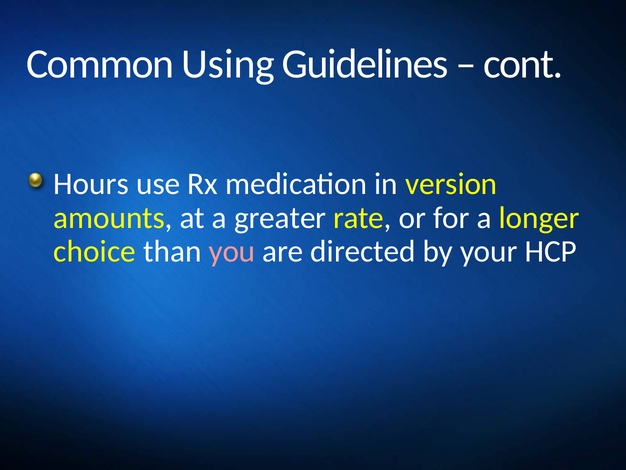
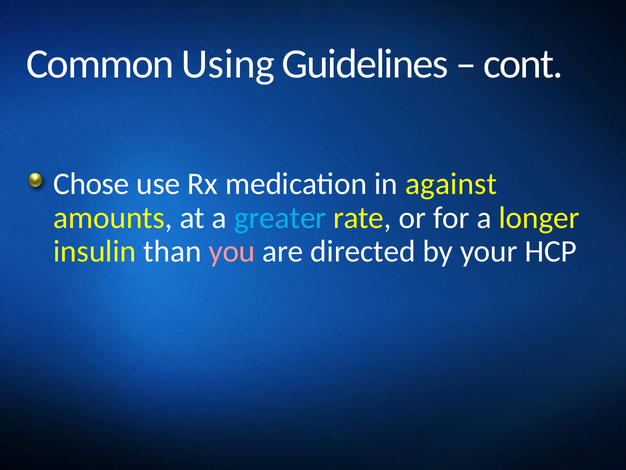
Hours: Hours -> Chose (91, 184)
version: version -> against (451, 184)
greater colour: white -> light blue (280, 217)
choice: choice -> insulin (95, 251)
